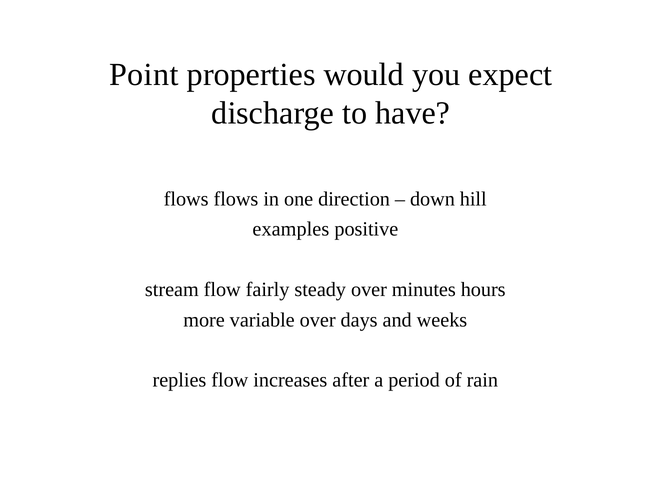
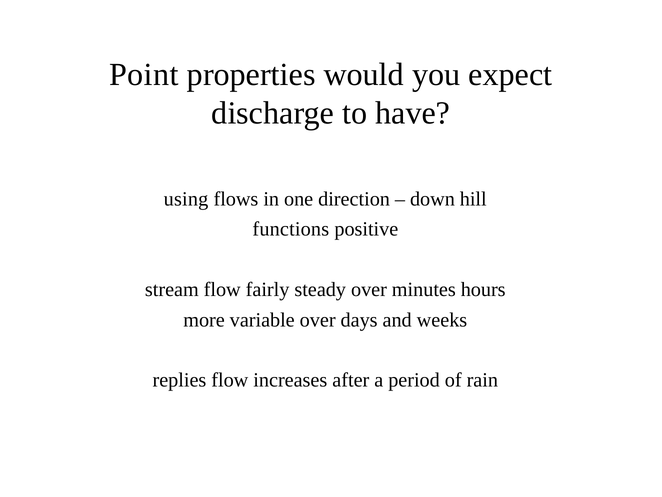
flows: flows -> using (186, 199)
examples: examples -> functions (291, 229)
